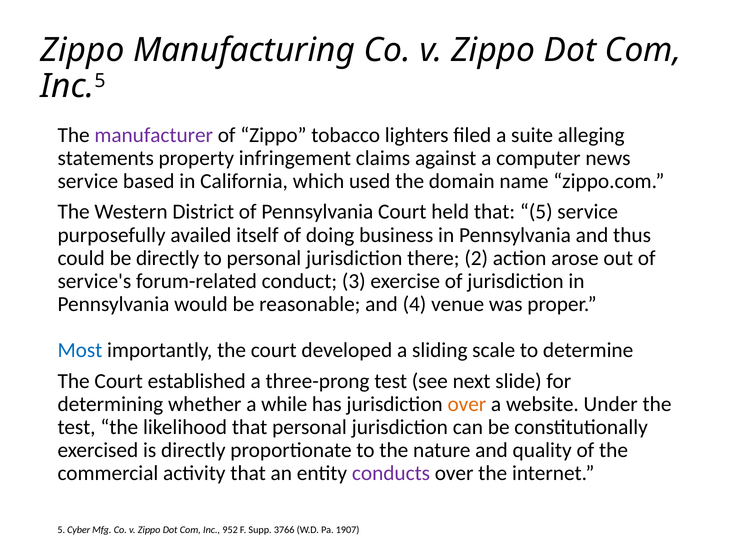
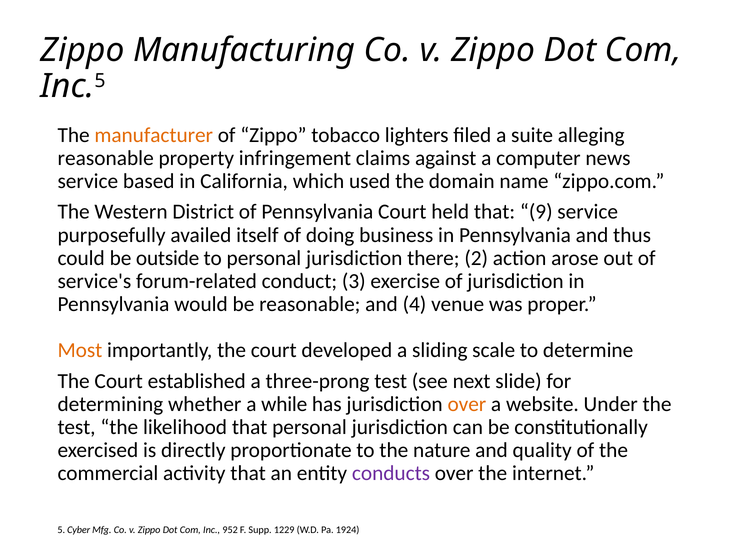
manufacturer colour: purple -> orange (154, 135)
statements: statements -> reasonable (106, 158)
that 5: 5 -> 9 (536, 212)
be directly: directly -> outside (168, 258)
Most colour: blue -> orange (80, 350)
3766: 3766 -> 1229 (284, 529)
1907: 1907 -> 1924 (348, 529)
